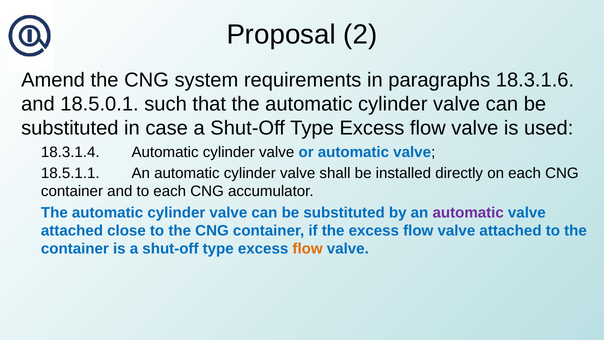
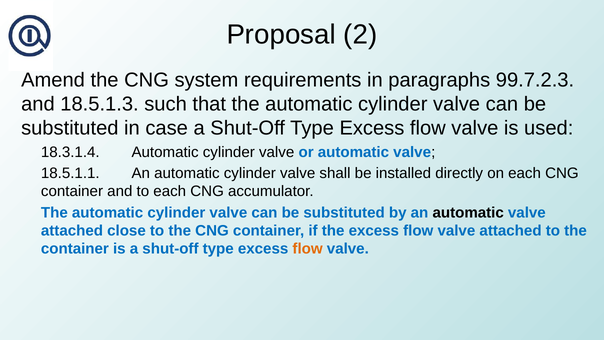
18.3.1.6: 18.3.1.6 -> 99.7.2.3 (535, 80)
18.5.0.1: 18.5.0.1 -> 18.5.1.3 (99, 104)
automatic colour: purple -> black (468, 212)
